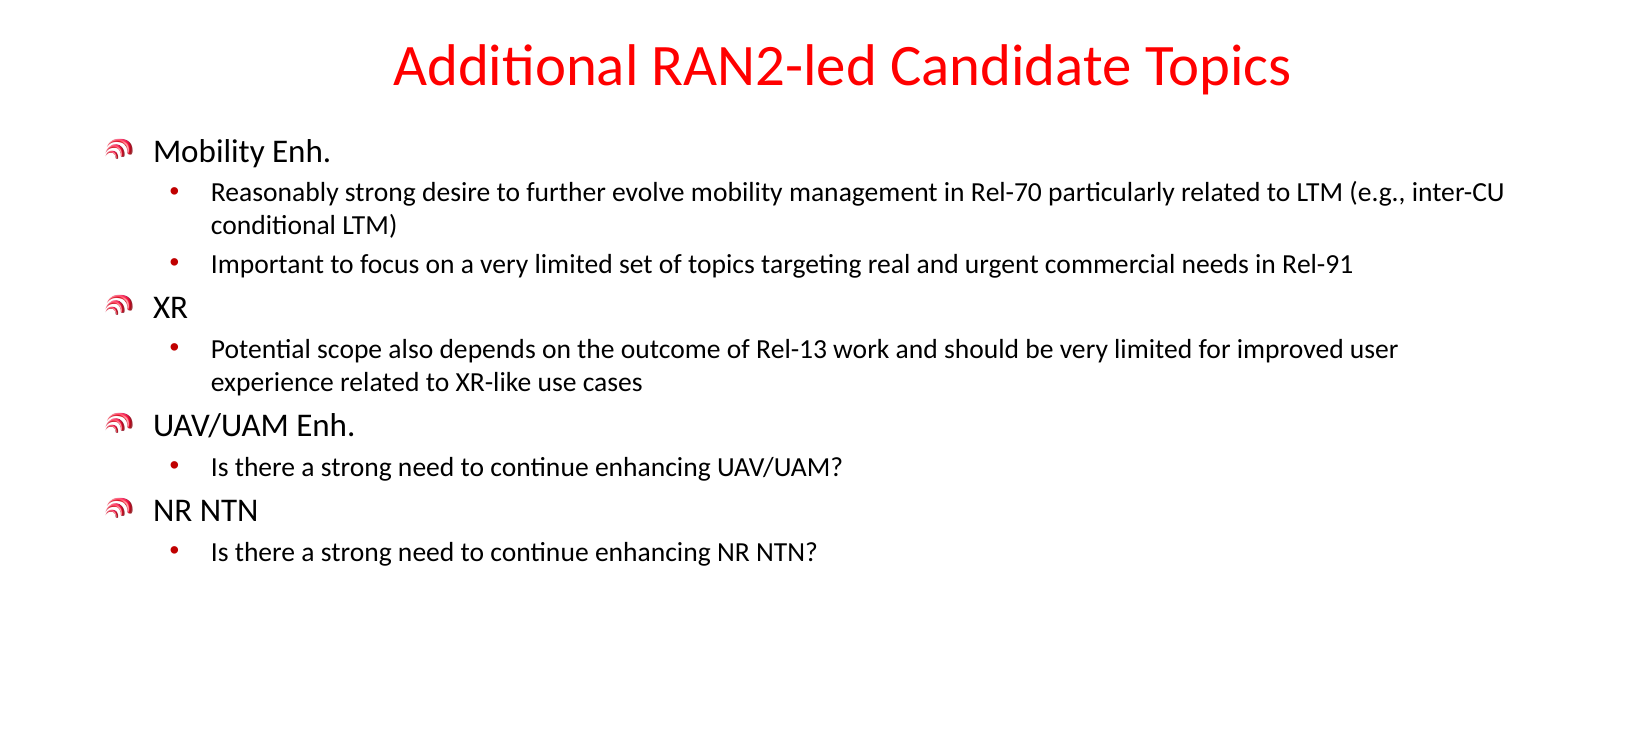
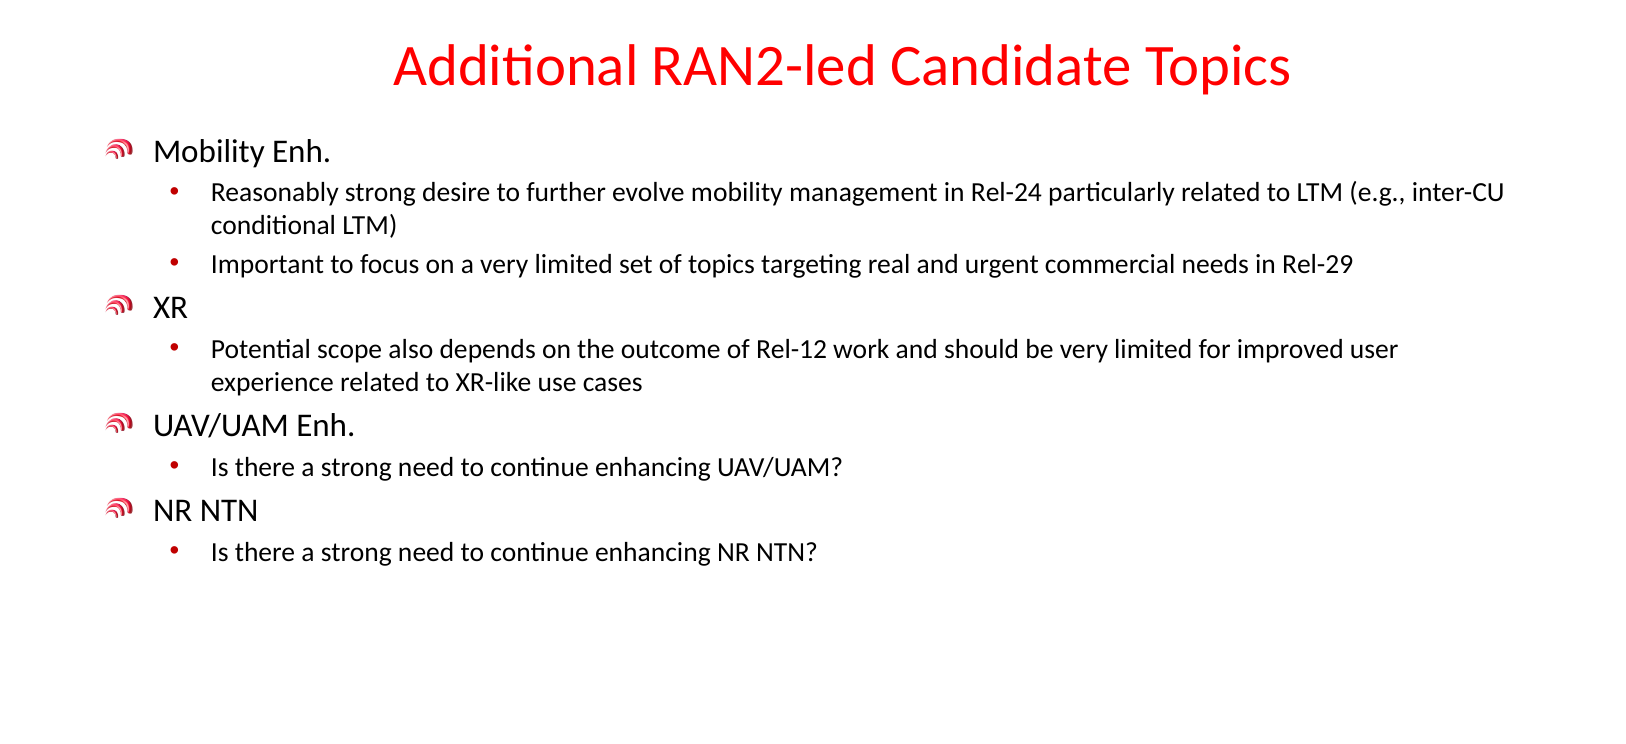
Rel-70: Rel-70 -> Rel-24 (1006, 193)
Rel-91: Rel-91 -> Rel-29 (1318, 264)
Rel-13: Rel-13 -> Rel-12 (792, 349)
